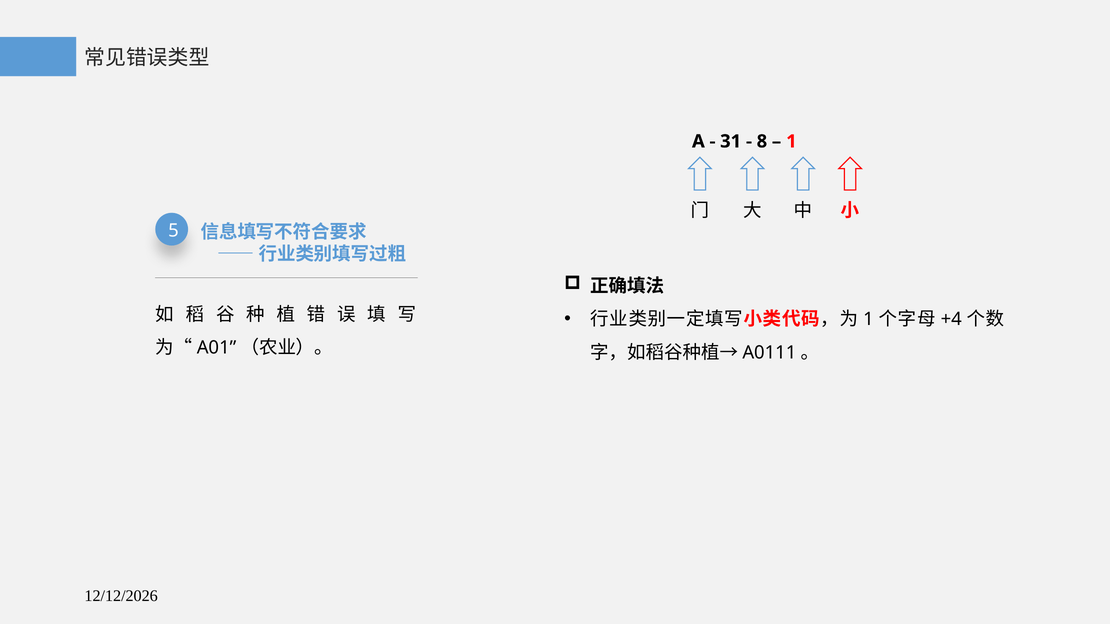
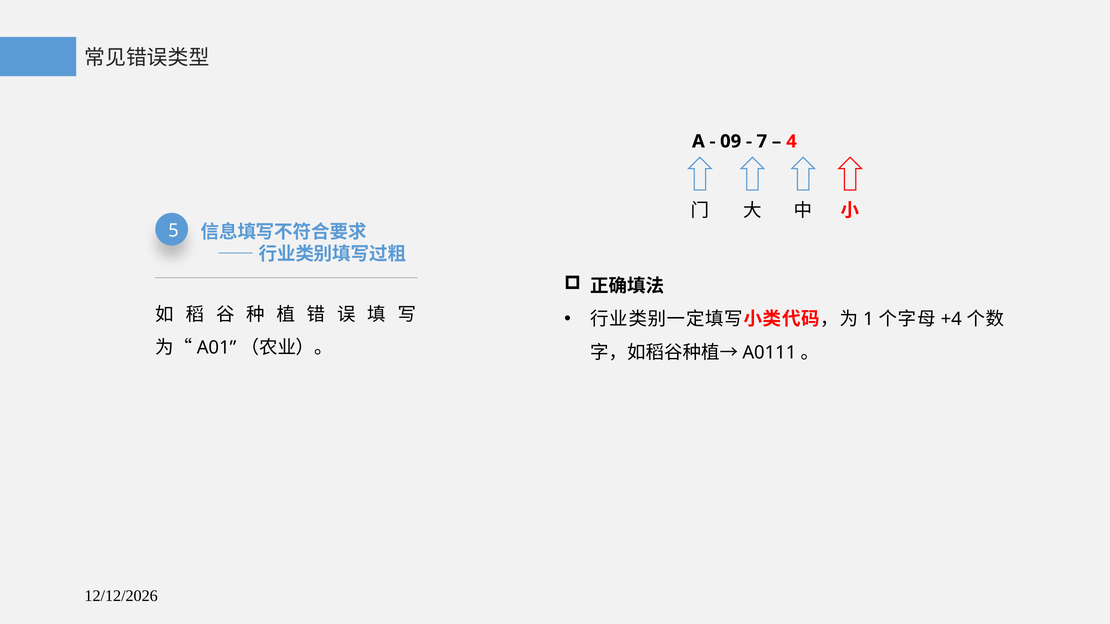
31: 31 -> 09 (731, 141)
8: 8 -> 7 (762, 141)
1: 1 -> 4 (791, 141)
